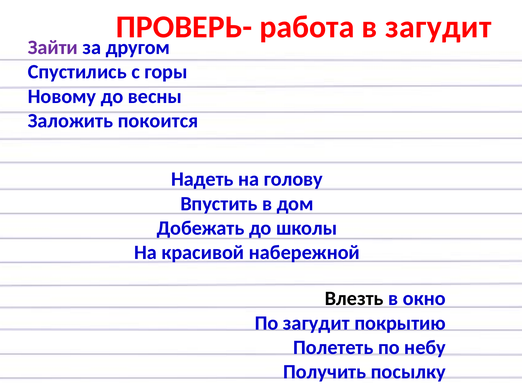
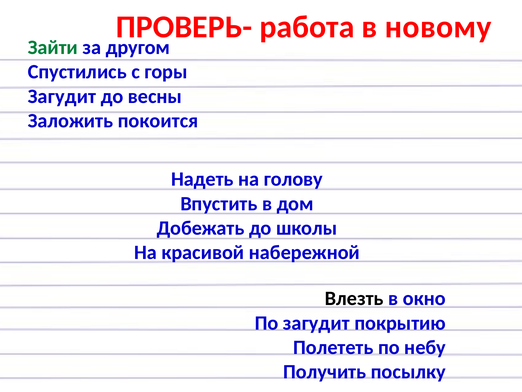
в загудит: загудит -> новому (438, 27)
Зайти colour: purple -> green (53, 47)
Новому: Новому -> Загудит (62, 96)
